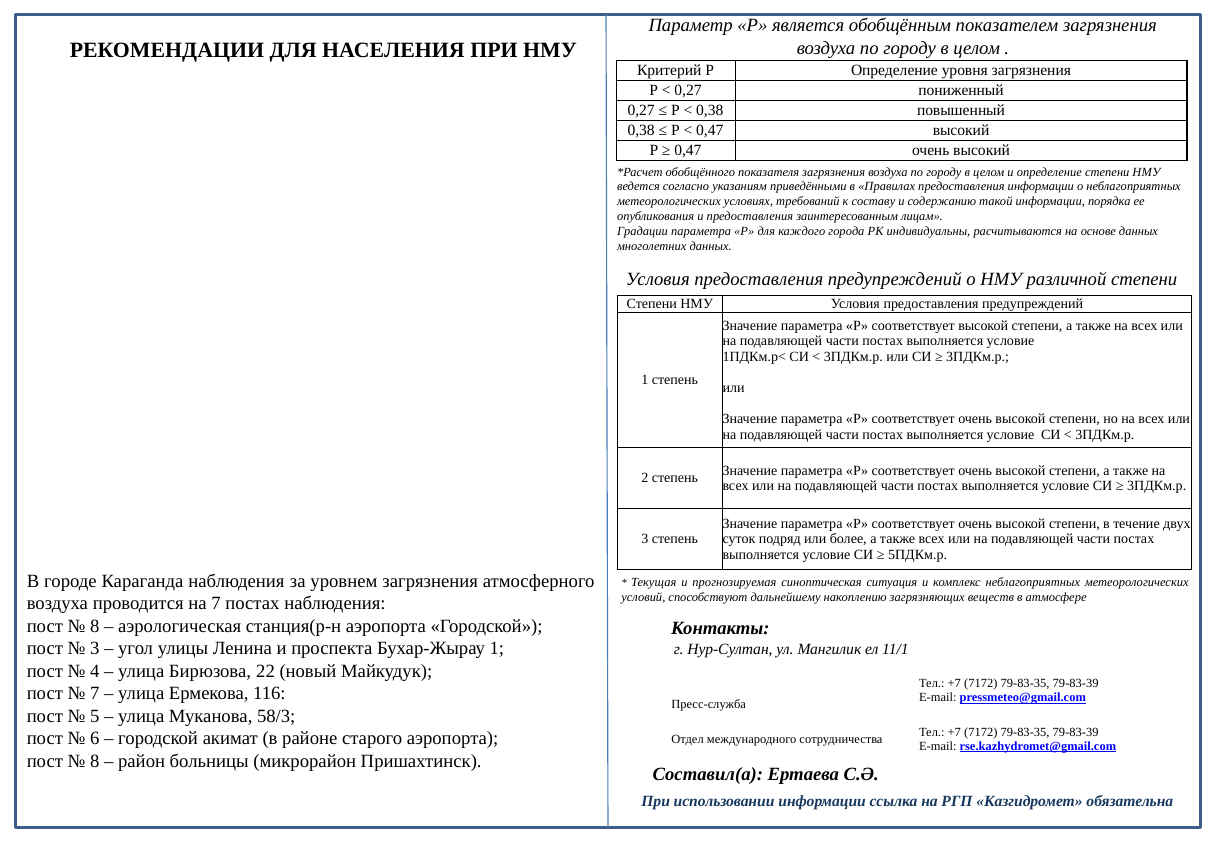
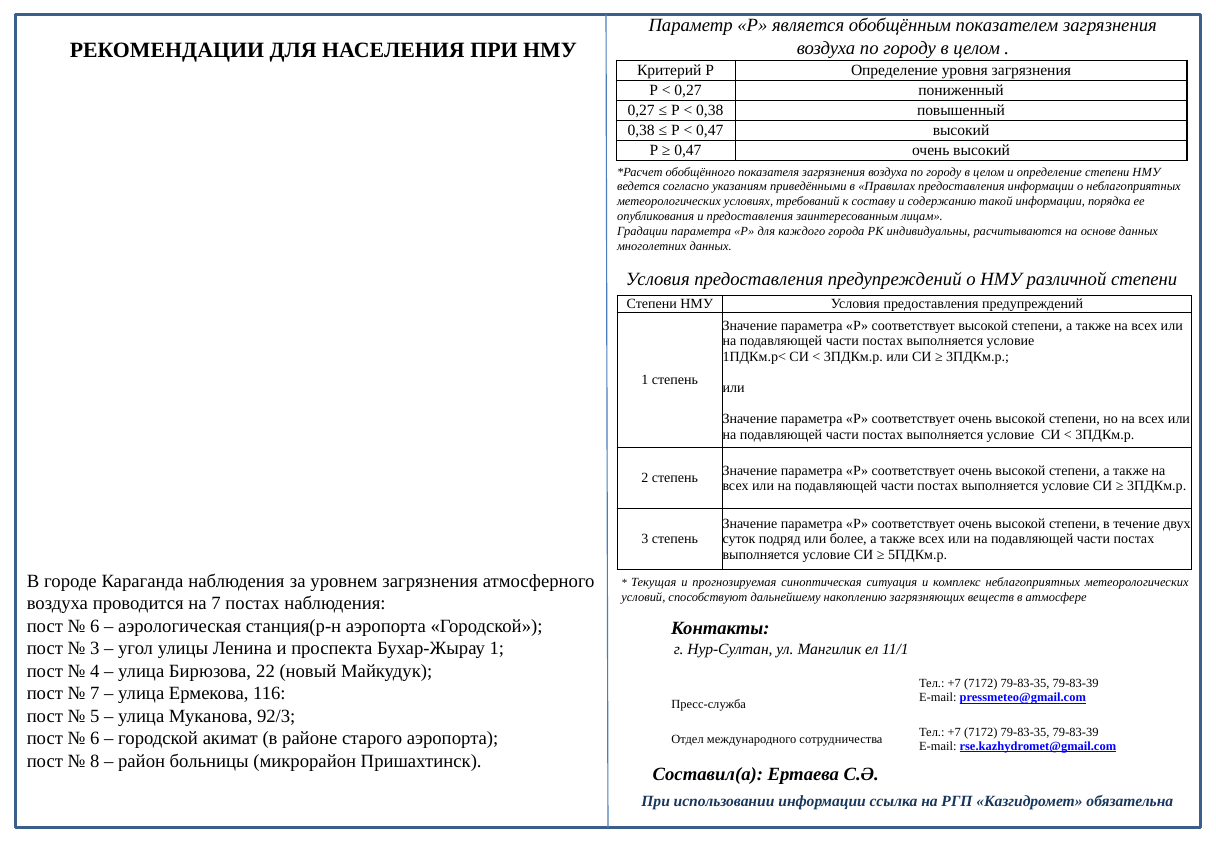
8: 8 -> 6 (95, 626)
58/3: 58/3 -> 92/3 (276, 716)
